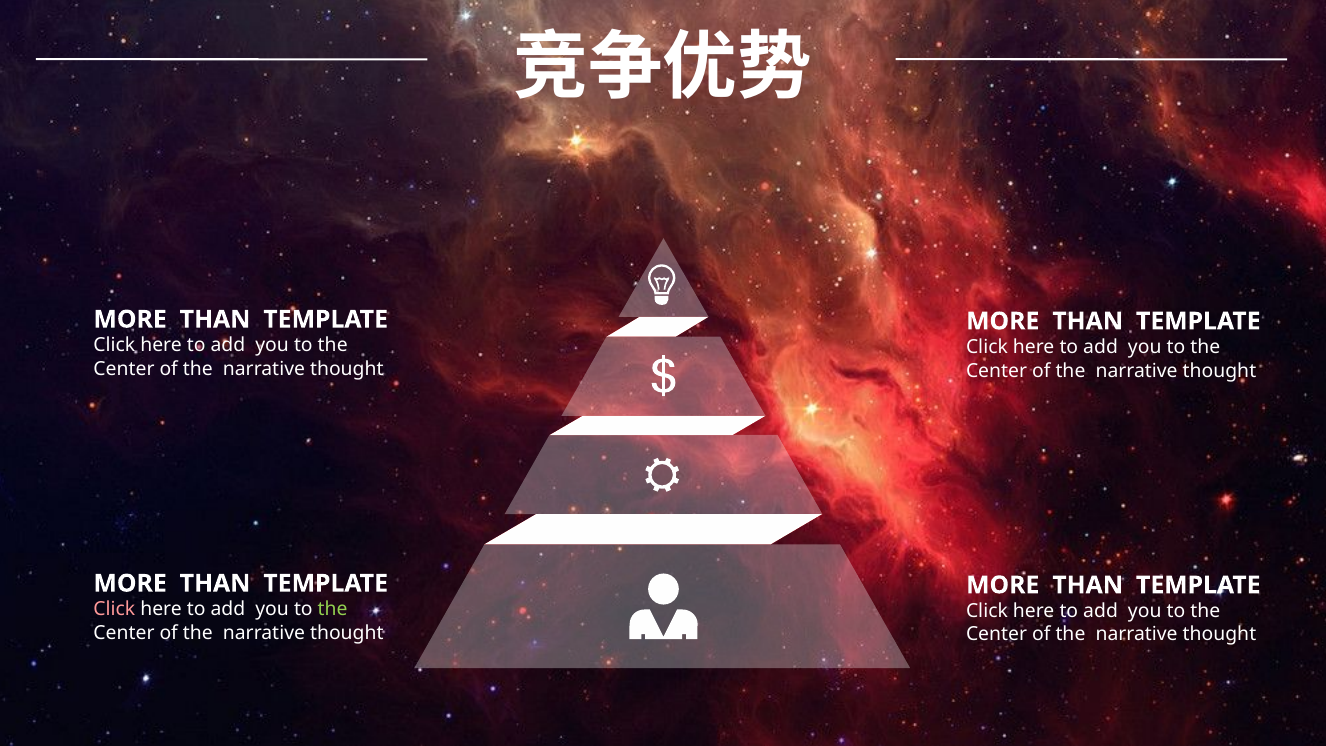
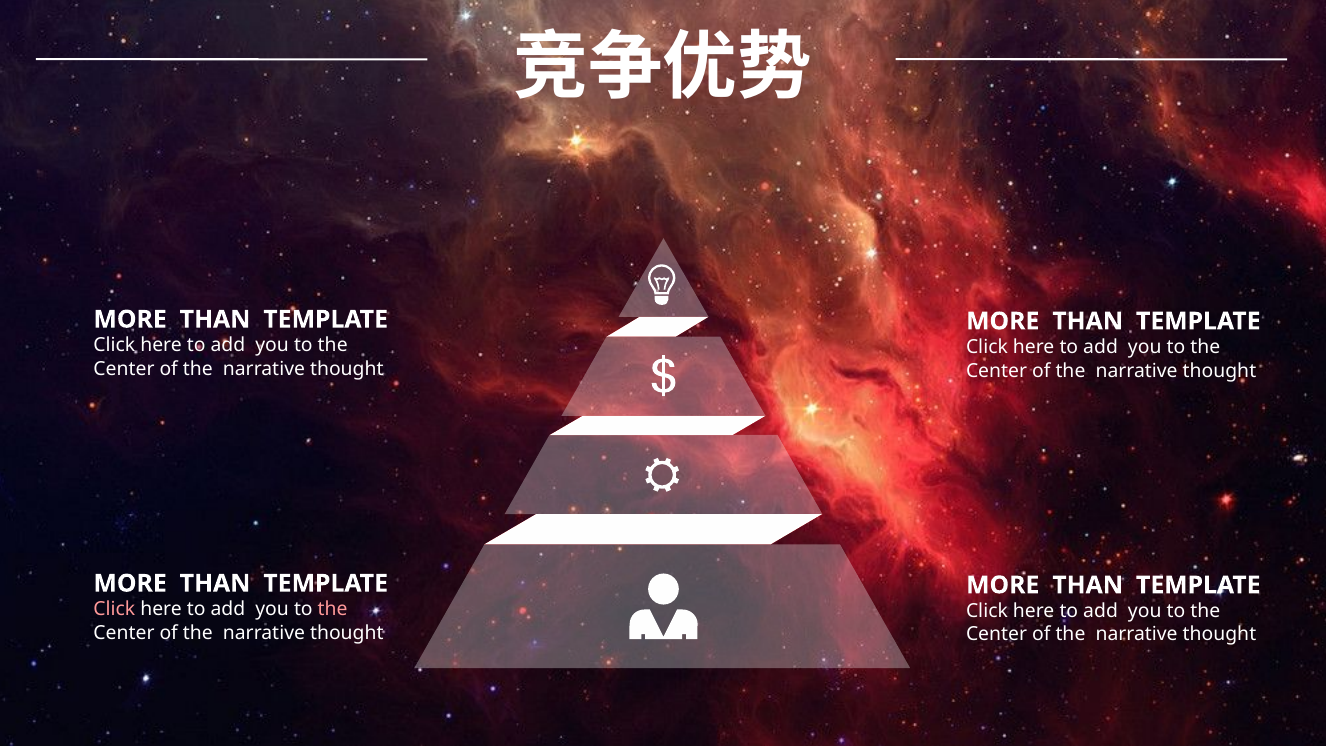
the colour: light green -> pink (333, 609)
